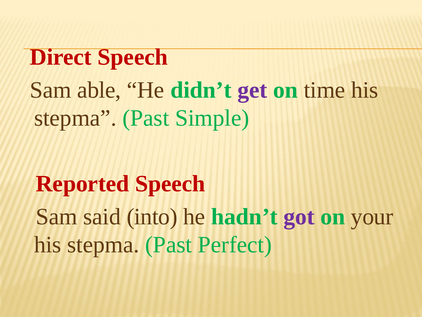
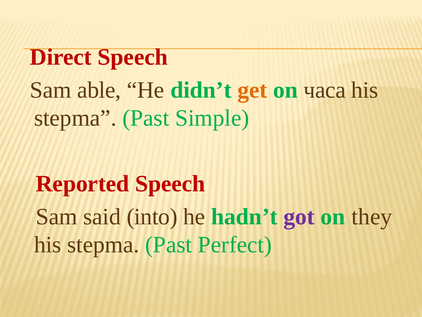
get colour: purple -> orange (252, 90)
time: time -> часа (325, 90)
your: your -> they (372, 216)
